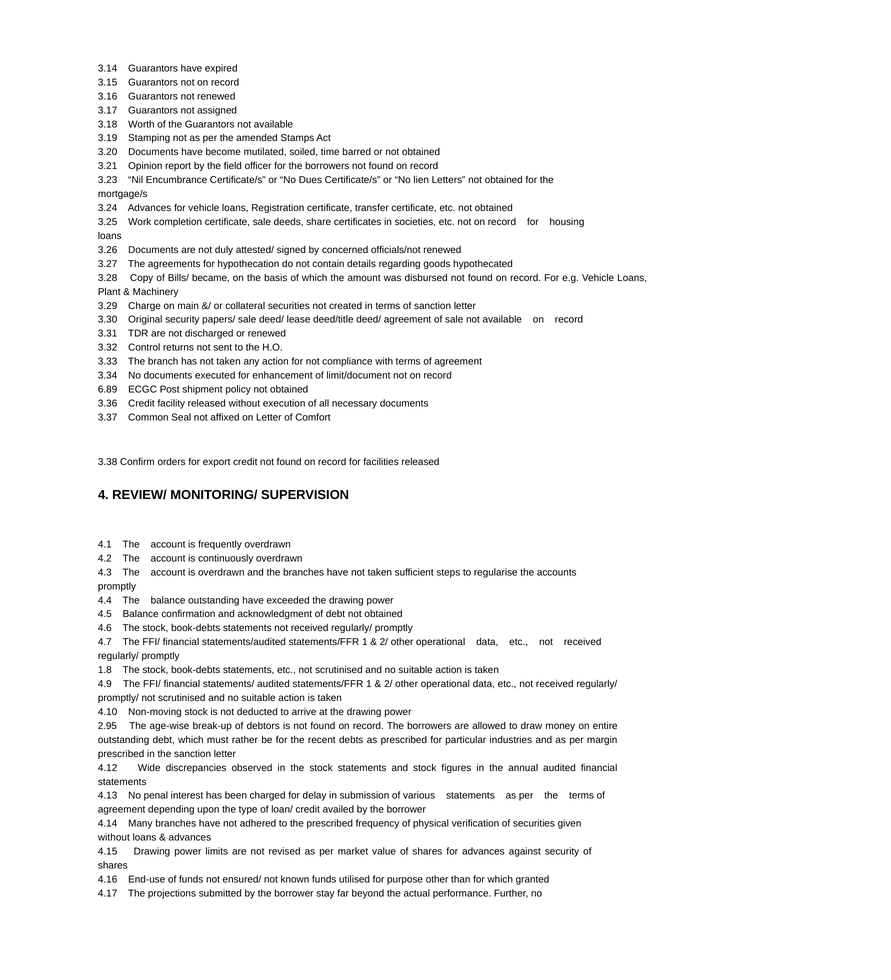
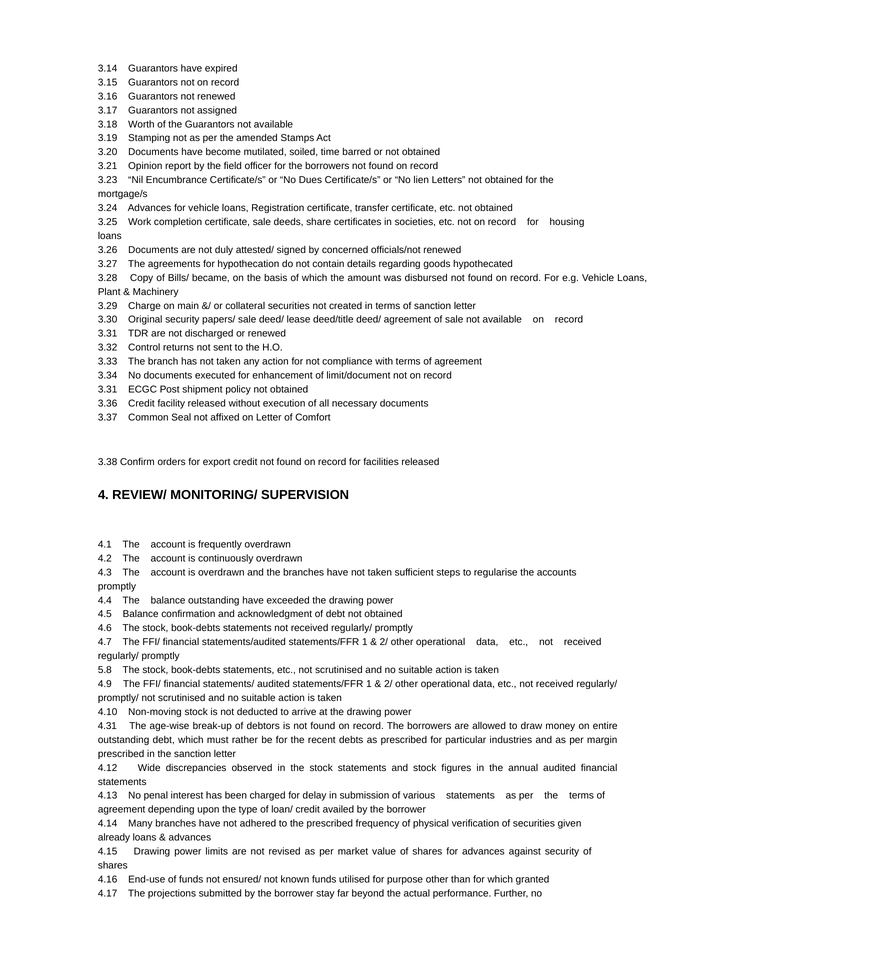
6.89: 6.89 -> 3.31 (108, 390)
1.8: 1.8 -> 5.8 (105, 670)
2.95: 2.95 -> 4.31 (107, 726)
without: without -> already (114, 838)
